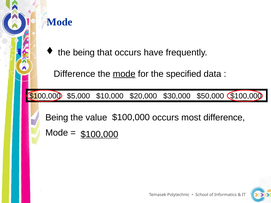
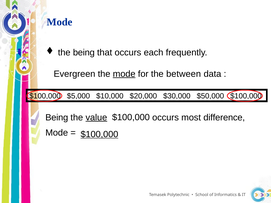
have: have -> each (154, 52)
Difference: Difference -> Evergreen (74, 74)
specified: specified -> between (184, 74)
value underline: none -> present (96, 118)
